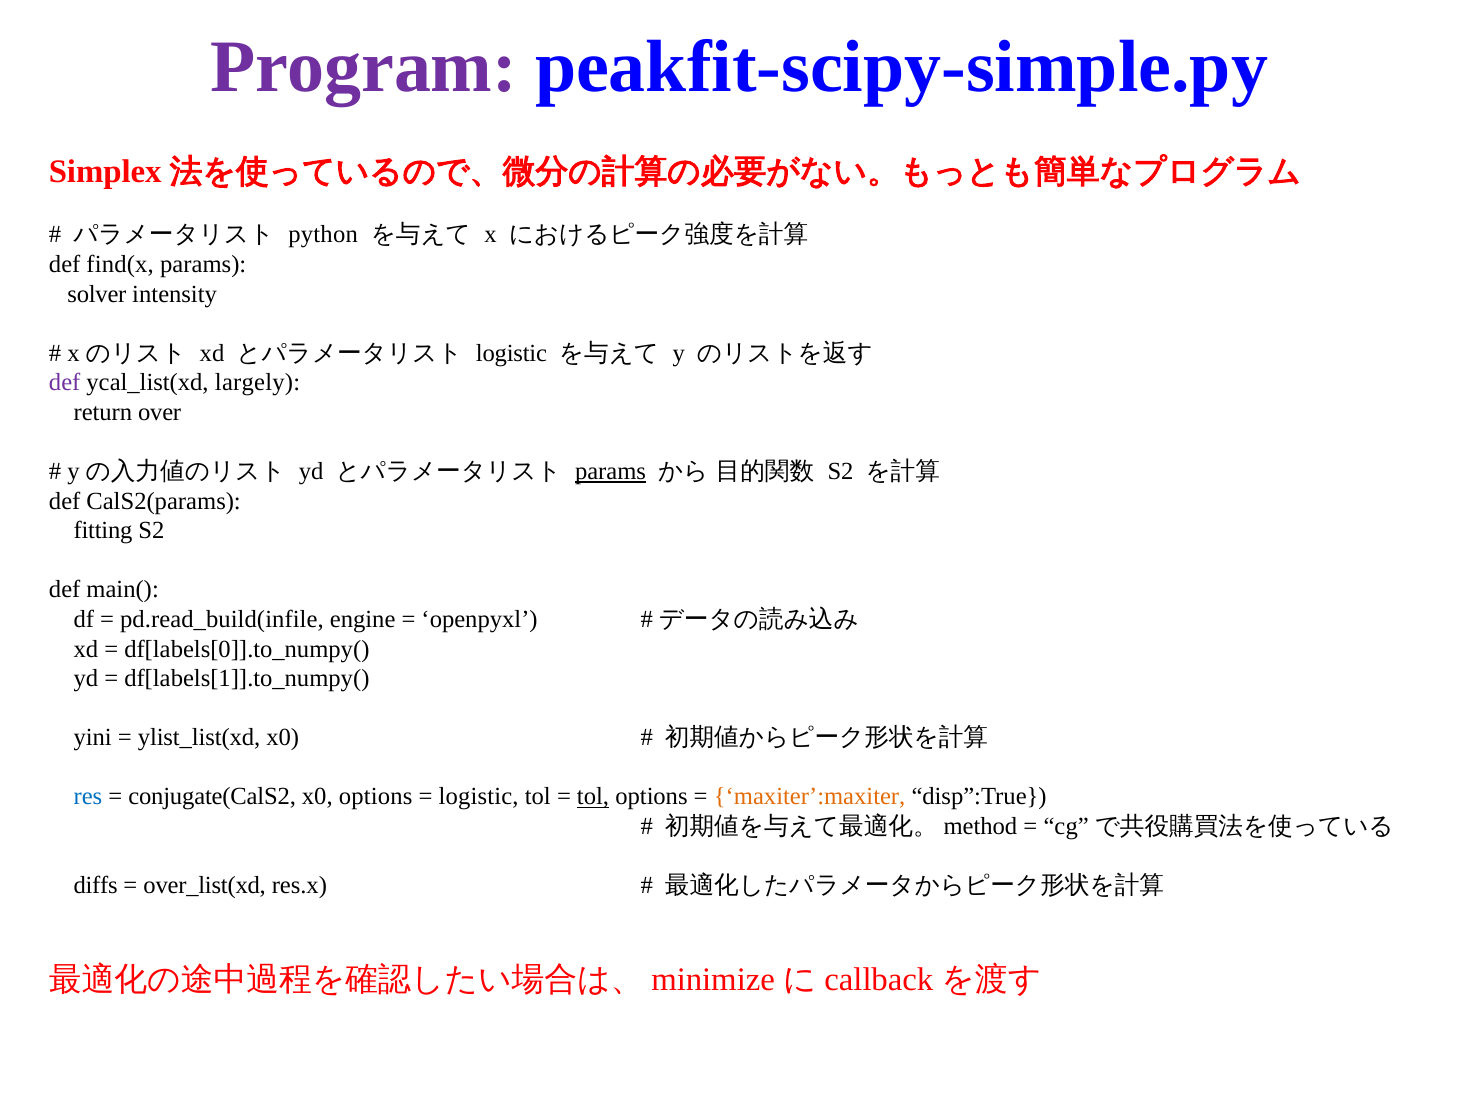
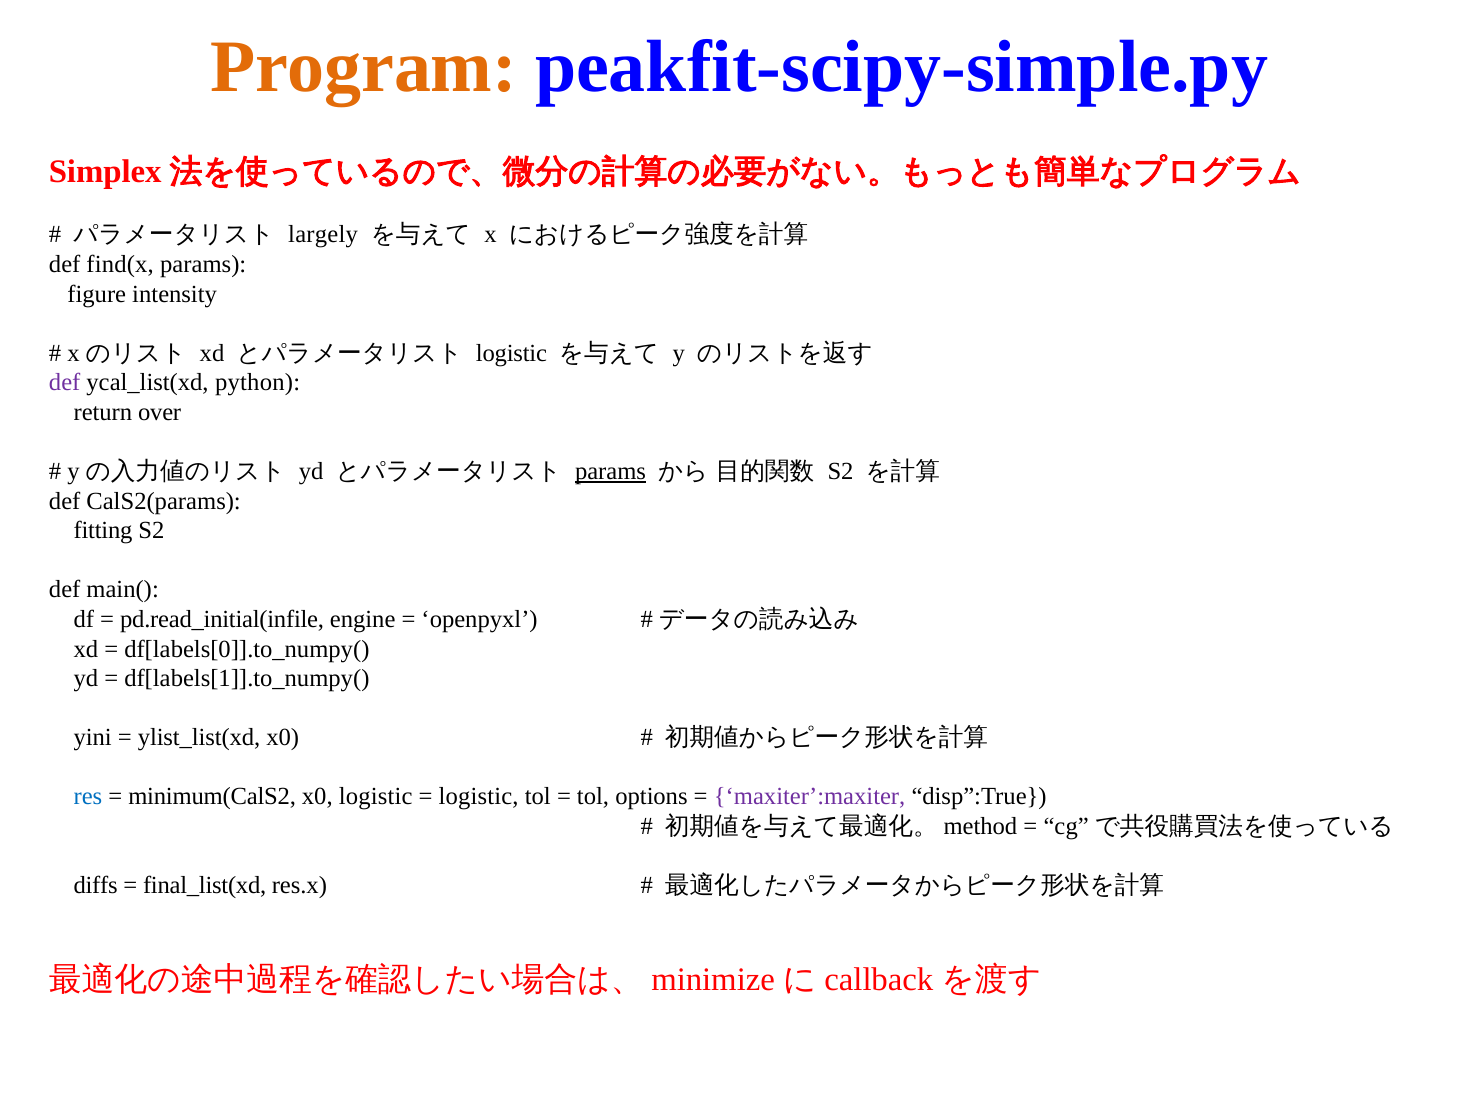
Program colour: purple -> orange (364, 67)
python: python -> largely (323, 235)
solver: solver -> figure (97, 294)
largely: largely -> python (258, 383)
pd.read_build(infile: pd.read_build(infile -> pd.read_initial(infile (222, 619)
conjugate(CalS2: conjugate(CalS2 -> minimum(CalS2 (212, 797)
x0 options: options -> logistic (376, 797)
tol underline: present -> none (593, 797)
maxiter’:maxiter colour: orange -> purple (810, 797)
over_list(xd: over_list(xd -> final_list(xd (205, 886)
